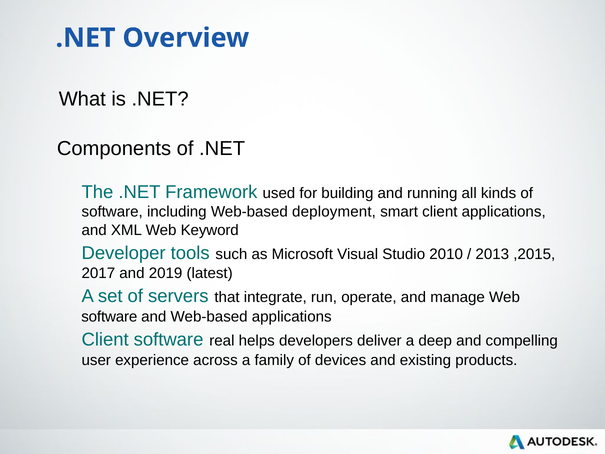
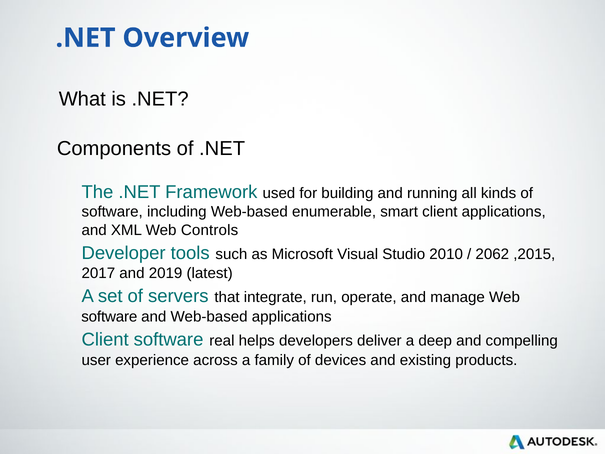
deployment: deployment -> enumerable (334, 212)
Keyword: Keyword -> Controls (210, 230)
2013: 2013 -> 2062 (492, 254)
